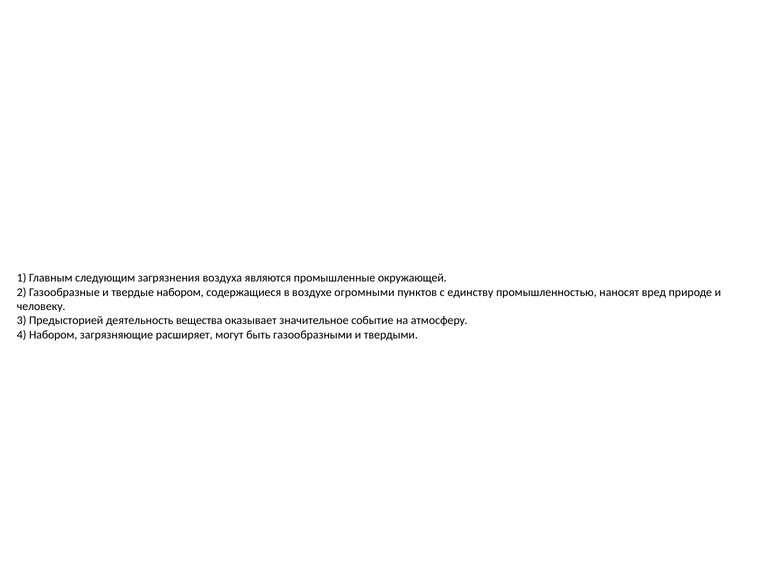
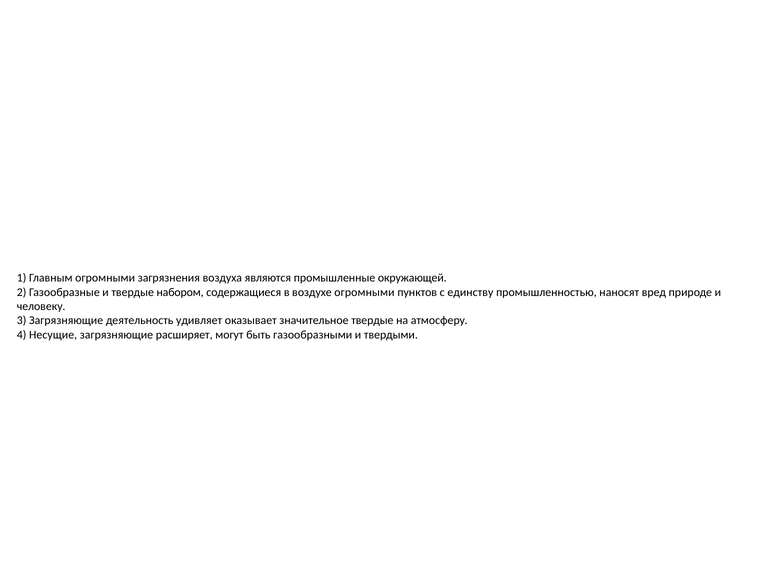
Главным следующим: следующим -> огромными (105, 278)
3 Предысторией: Предысторией -> Загрязняющие (66, 320)
вещества: вещества -> удивляет (199, 320)
значительное событие: событие -> твердые (372, 320)
4 Набором: Набором -> Несущие (53, 335)
